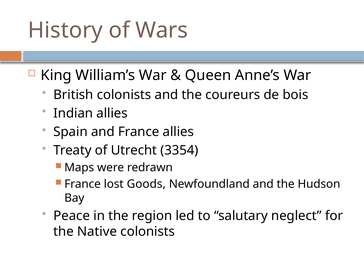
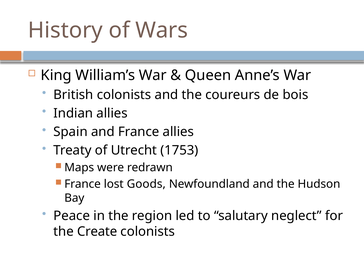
3354: 3354 -> 1753 (179, 150)
Native: Native -> Create (97, 231)
